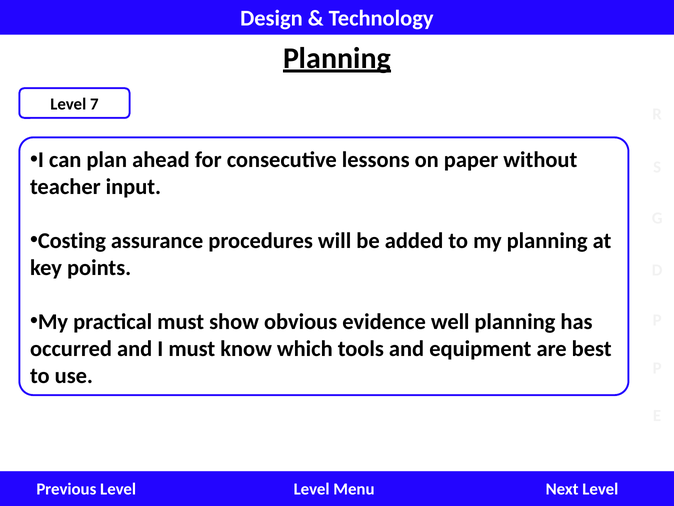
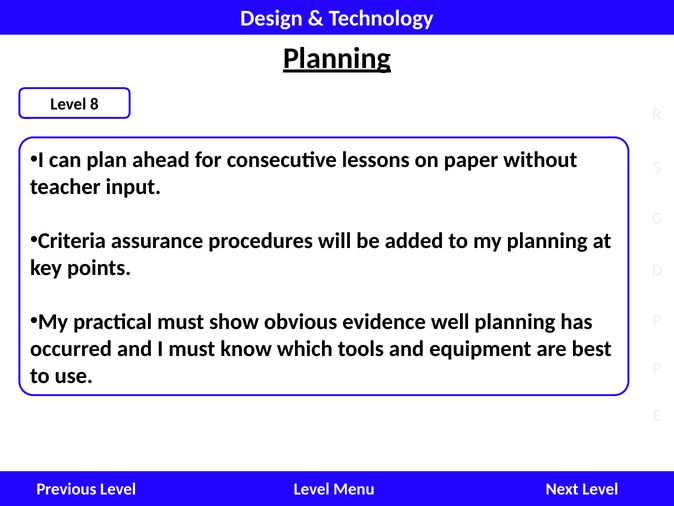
7: 7 -> 8 (94, 104)
Costing: Costing -> Criteria (72, 241)
